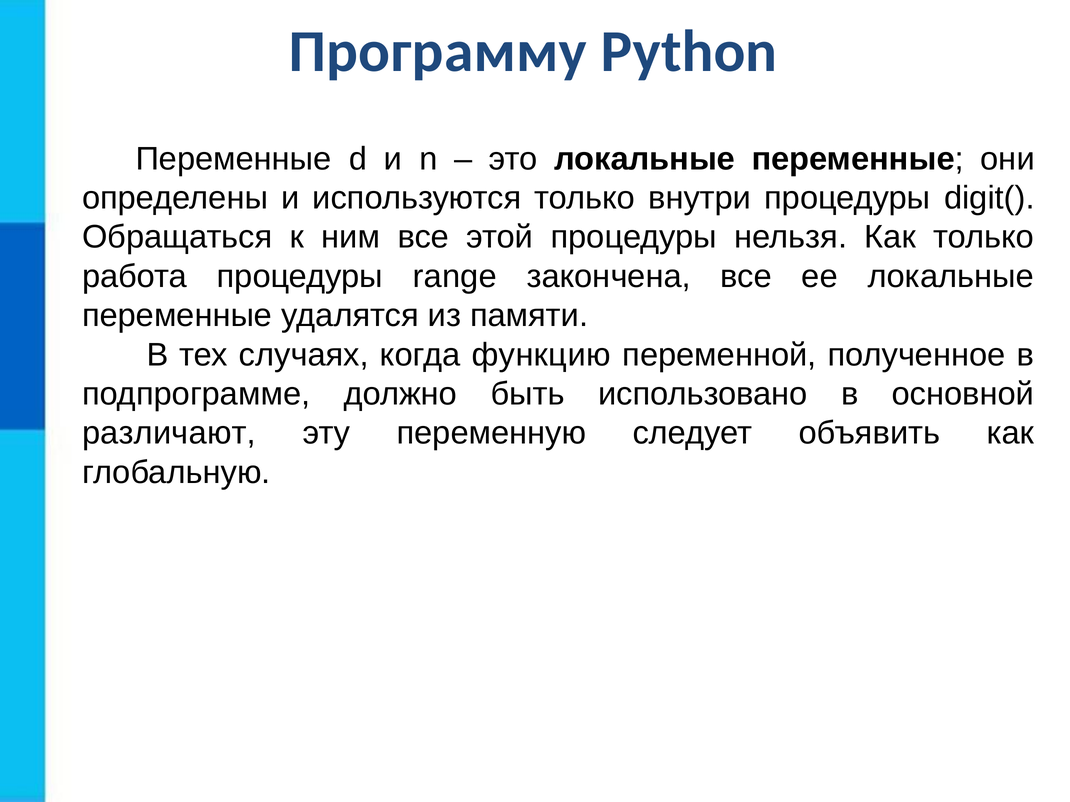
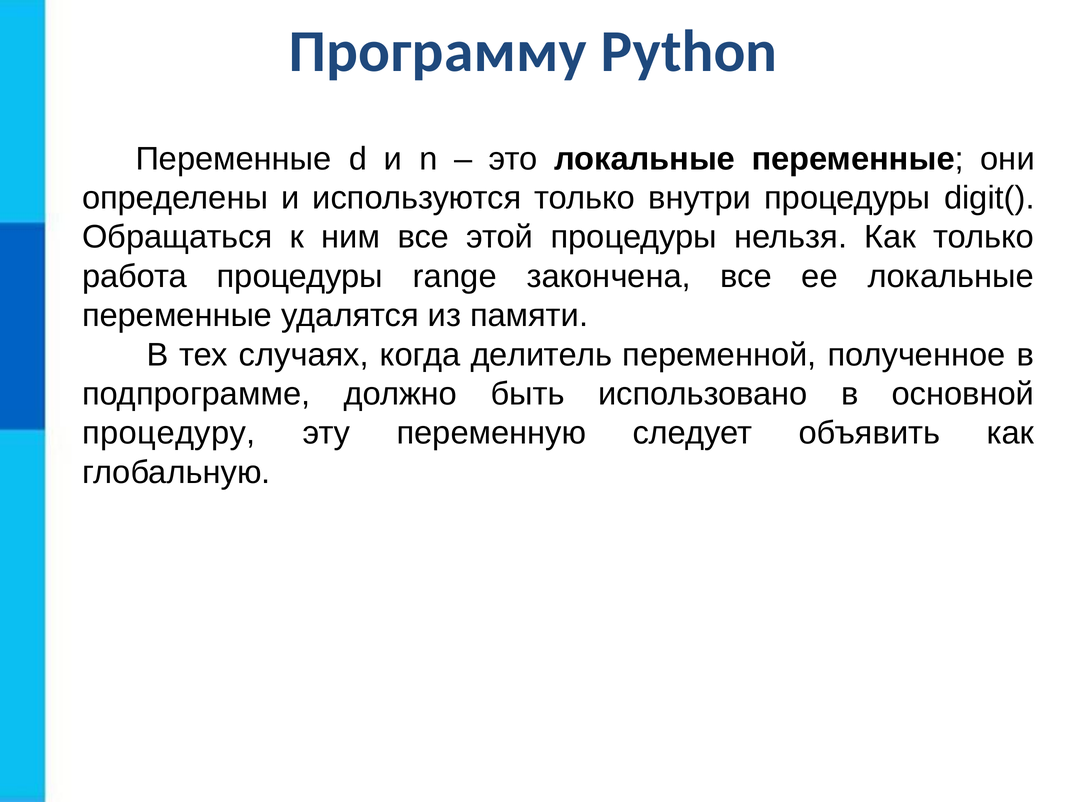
функцию: функцию -> делитель (541, 355)
различают: различают -> процедуру (169, 433)
